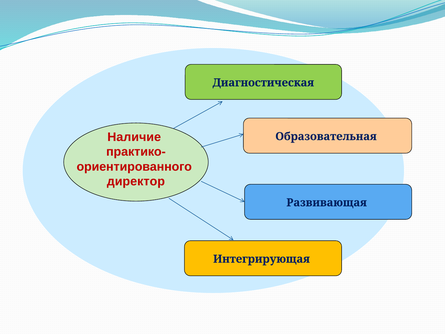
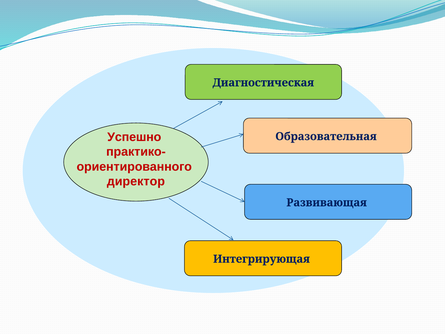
Наличие: Наличие -> Успешно (134, 137)
